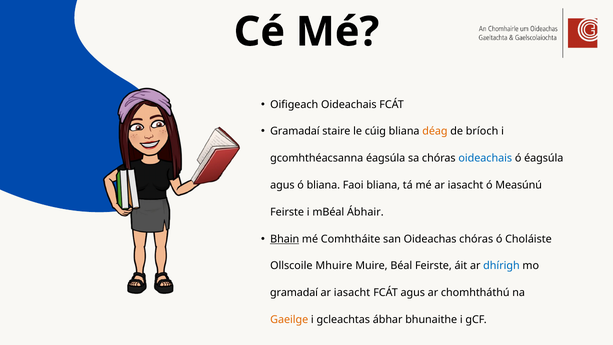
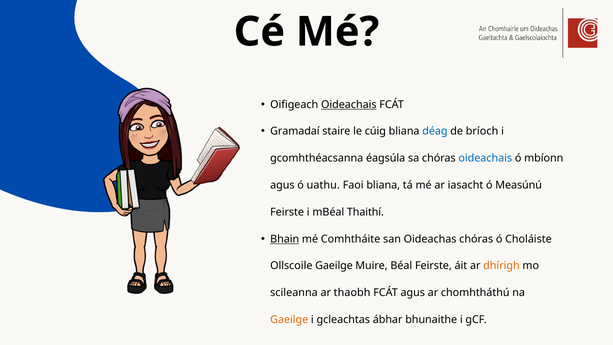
Oideachais underline: none -> present (349, 104)
déag colour: orange -> blue (435, 131)
ó éagsúla: éagsúla -> mbíonn (544, 158)
ó bliana: bliana -> uathu (323, 185)
Ábhair: Ábhair -> Thaithí (365, 212)
Ollscoile Mhuire: Mhuire -> Gaeilge (334, 266)
dhírigh colour: blue -> orange (501, 266)
gramadaí: gramadaí -> scileanna (294, 293)
iasacht: iasacht -> thaobh (352, 293)
